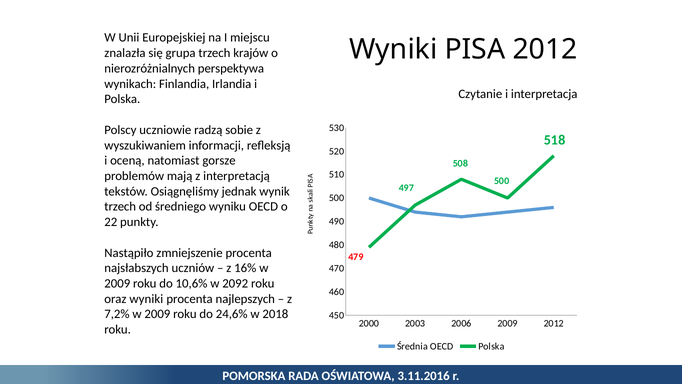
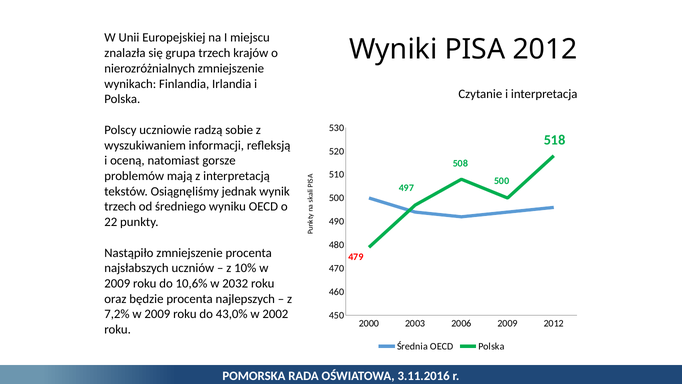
nierozróżnialnych perspektywa: perspektywa -> zmniejszenie (231, 68)
16%: 16% -> 10% (245, 268)
2092: 2092 -> 2032 (235, 283)
oraz wyniki: wyniki -> będzie (146, 299)
24,6%: 24,6% -> 43,0% (232, 314)
2018: 2018 -> 2002 (275, 314)
